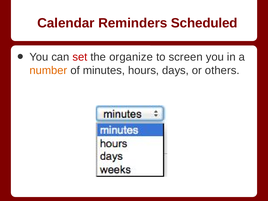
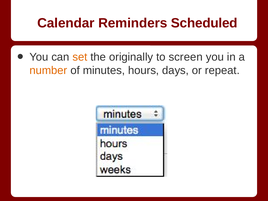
set colour: red -> orange (80, 57)
organize: organize -> originally (131, 57)
others: others -> repeat (222, 70)
